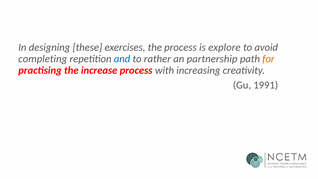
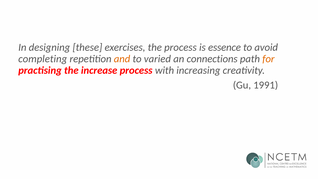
explore: explore -> essence (225, 47)
and colour: blue -> orange (122, 59)
rather: rather -> varied (157, 59)
partnership: partnership -> connections (212, 59)
